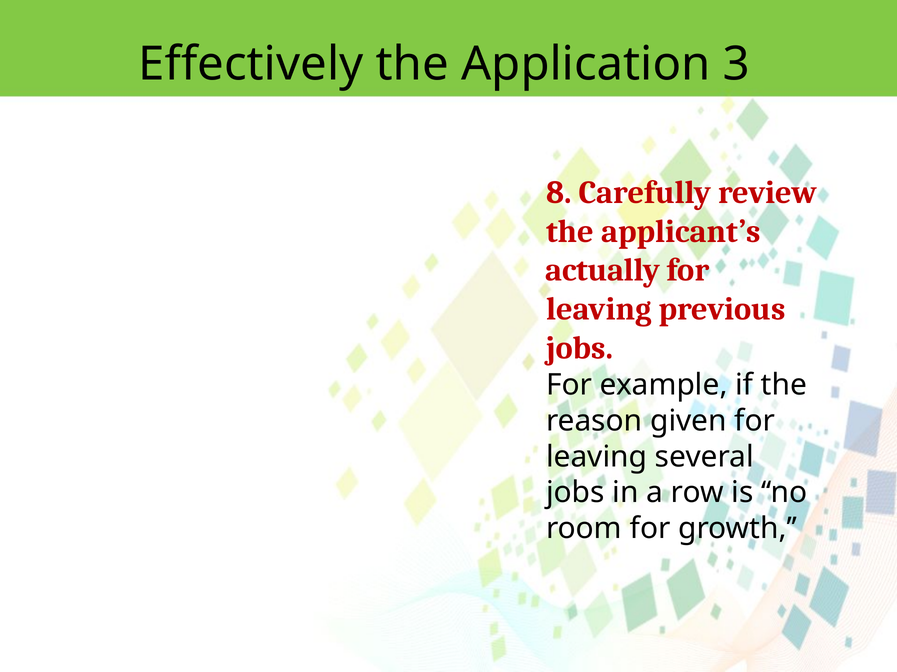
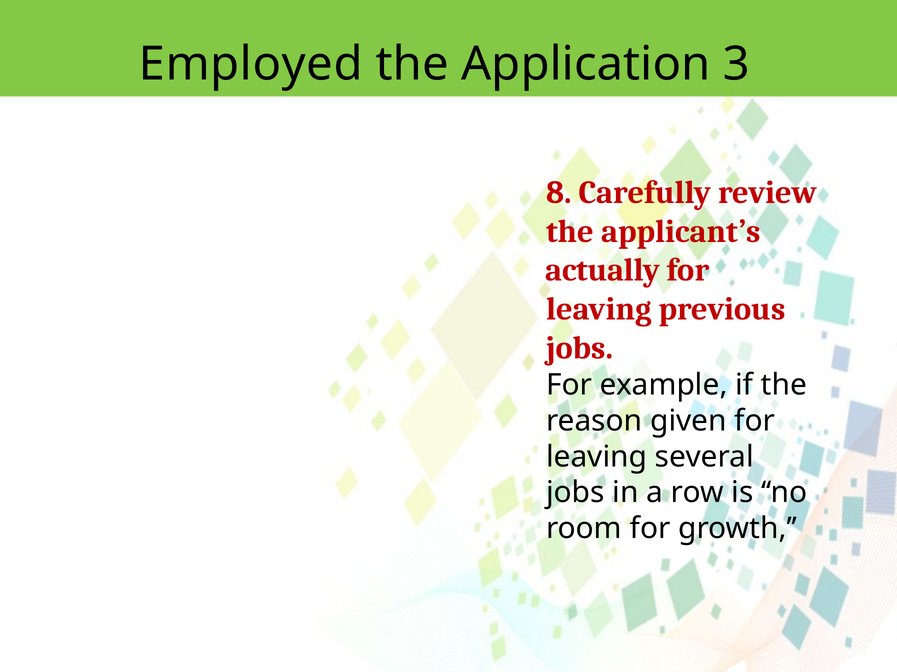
Effectively: Effectively -> Employed (251, 64)
